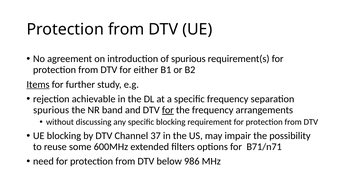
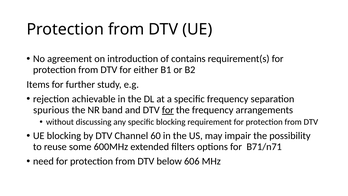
of spurious: spurious -> contains (188, 59)
Items underline: present -> none (38, 84)
37: 37 -> 60 (156, 136)
986: 986 -> 606 (192, 161)
